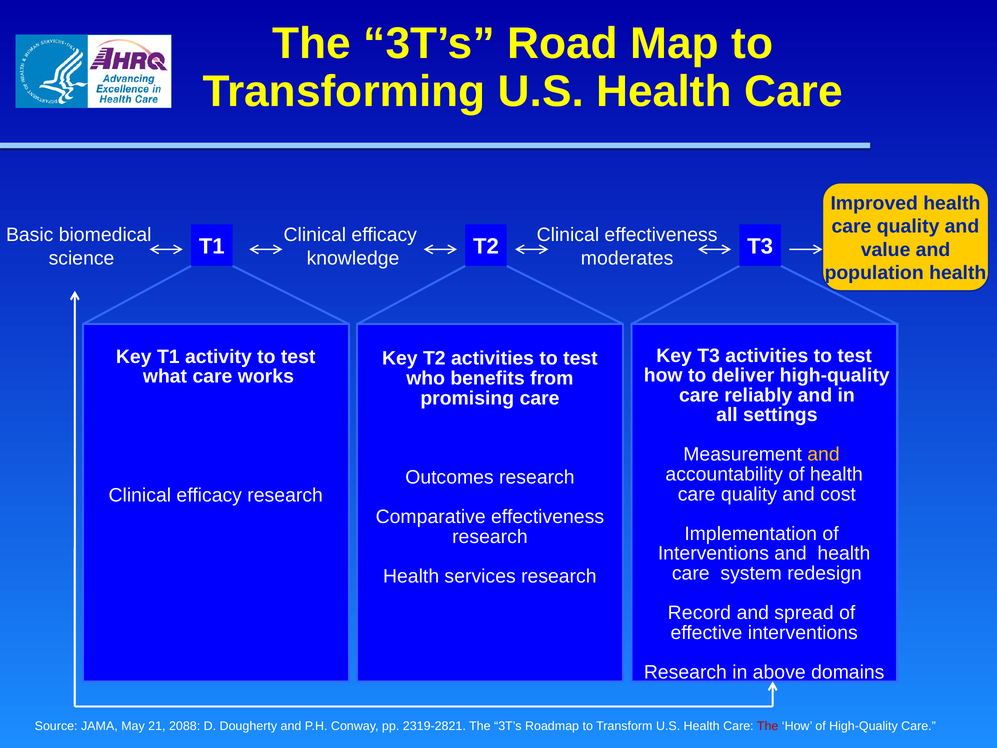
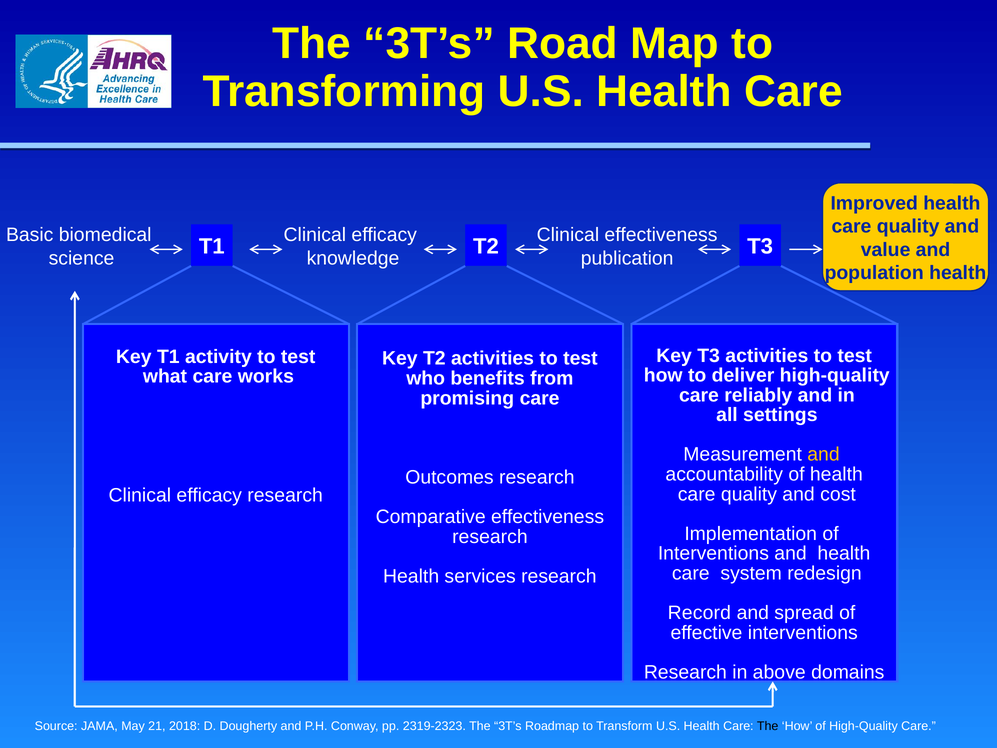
moderates: moderates -> publication (627, 258)
2088: 2088 -> 2018 (185, 726)
2319-2821: 2319-2821 -> 2319-2323 (434, 726)
The colour: red -> black (768, 726)
